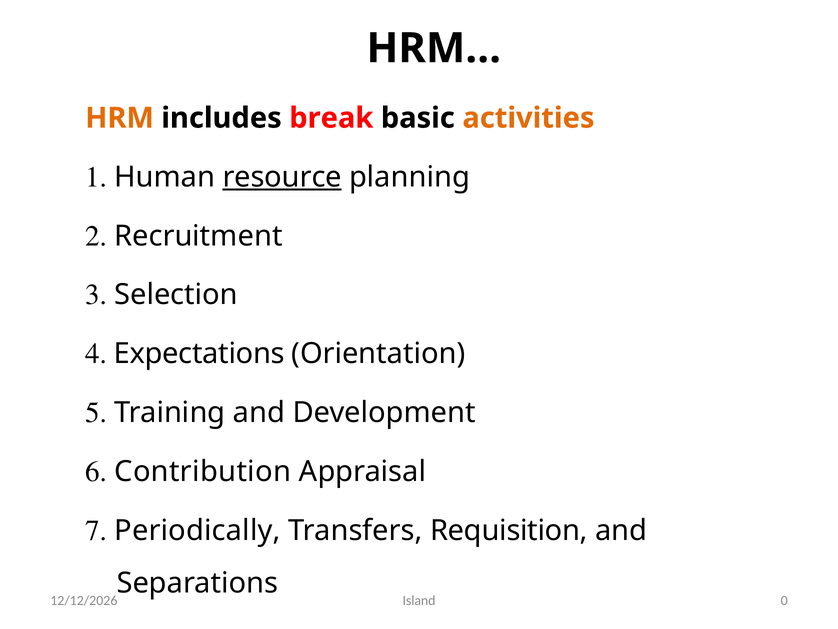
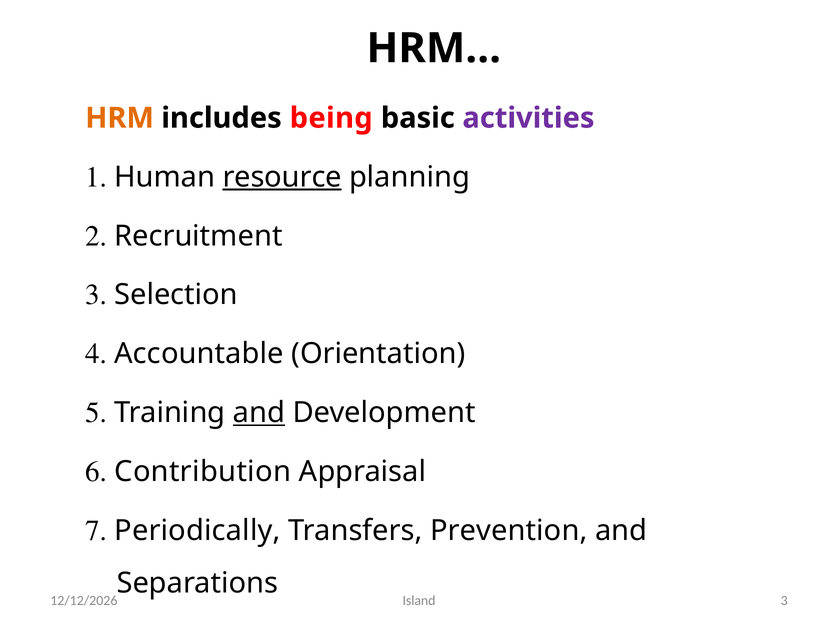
break: break -> being (331, 118)
activities colour: orange -> purple (528, 118)
Expectations: Expectations -> Accountable (199, 354)
and underline: none -> present (259, 412)
Requisition: Requisition -> Prevention (509, 530)
Separations 0: 0 -> 3 (784, 600)
